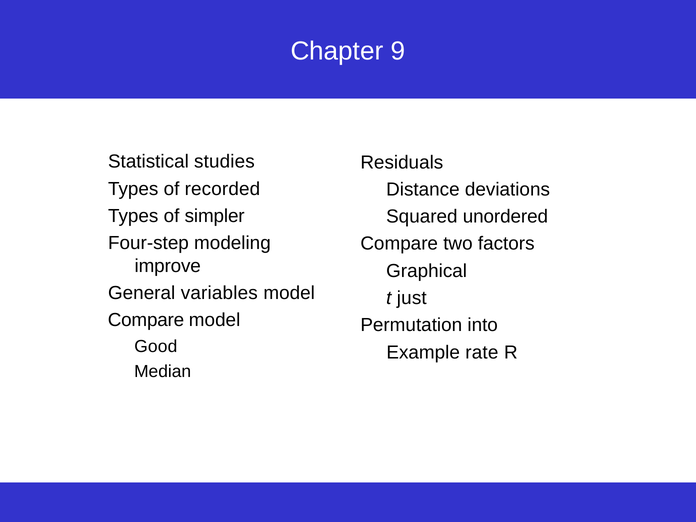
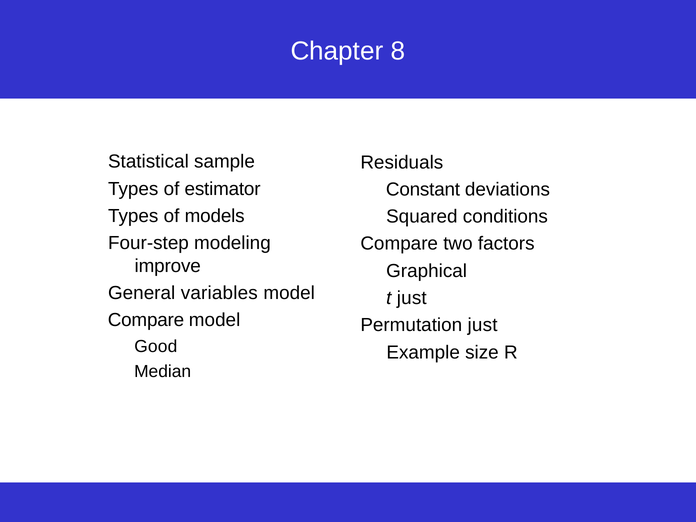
9: 9 -> 8 (398, 51)
studies: studies -> sample (224, 162)
recorded: recorded -> estimator (223, 189)
Distance: Distance -> Constant (423, 189)
simpler: simpler -> models (215, 216)
unordered: unordered -> conditions (505, 217)
Permutation into: into -> just (483, 325)
rate: rate -> size (482, 352)
